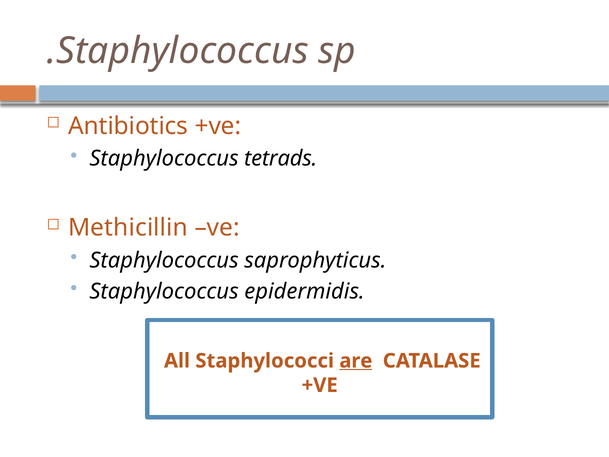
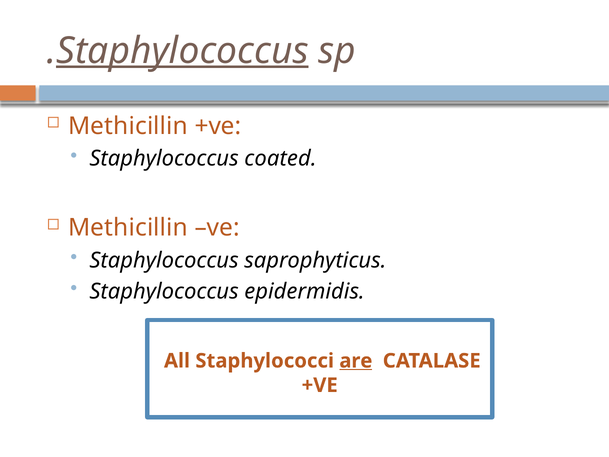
Staphylococcus underline: none -> present (182, 51)
Antibiotics: Antibiotics -> Methicillin (128, 126)
tetrads: tetrads -> coated (280, 158)
